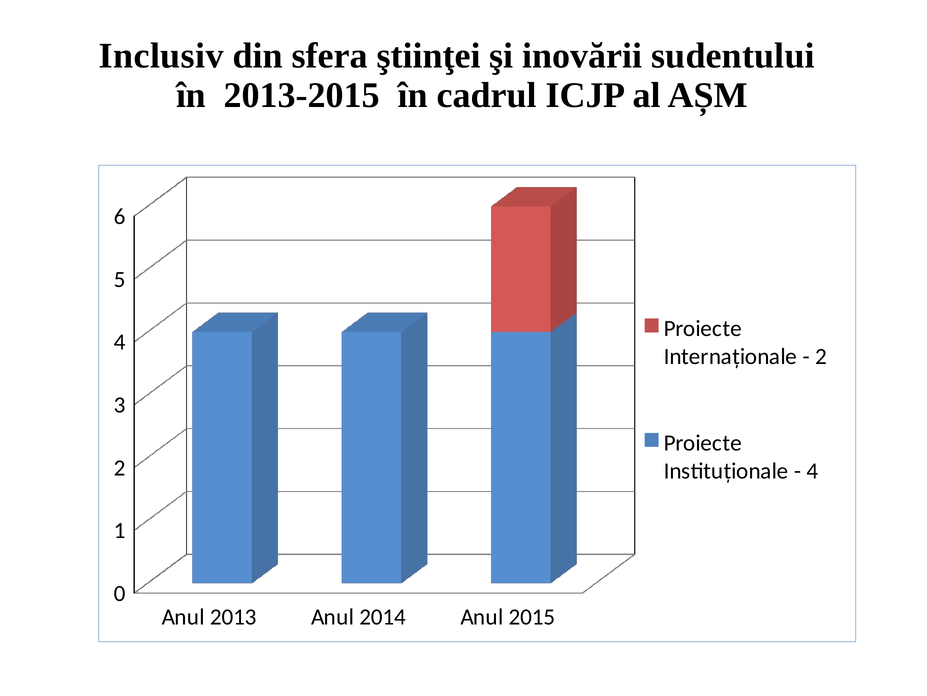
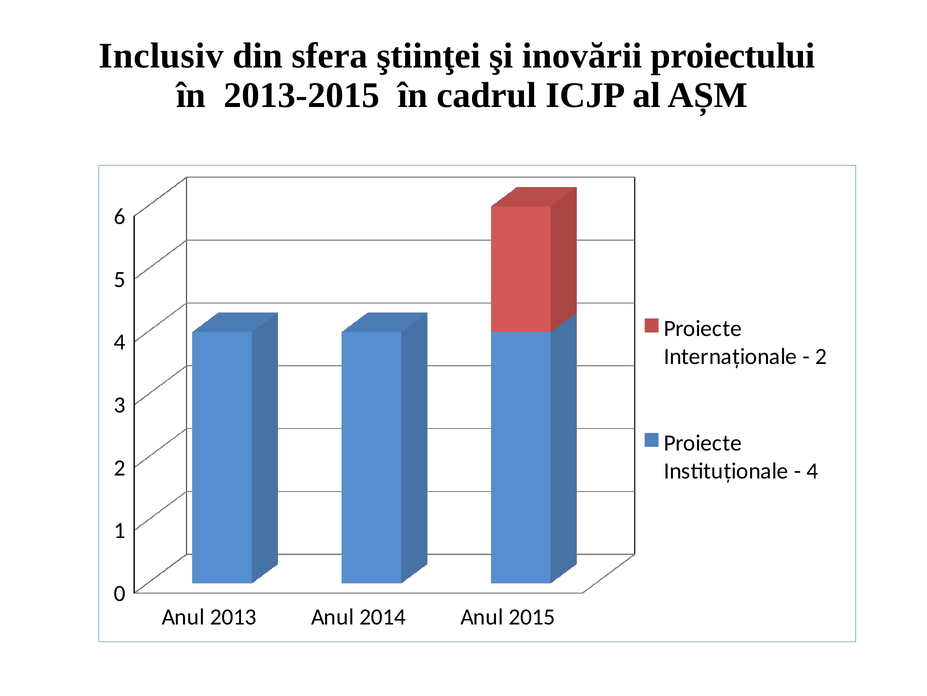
sudentului: sudentului -> proiectului (733, 56)
